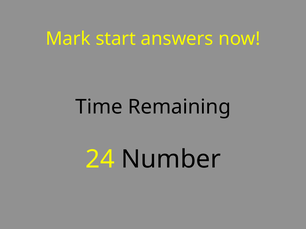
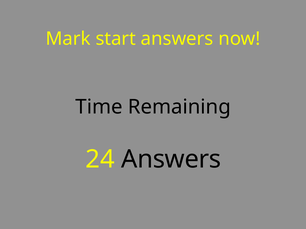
24 Number: Number -> Answers (171, 160)
